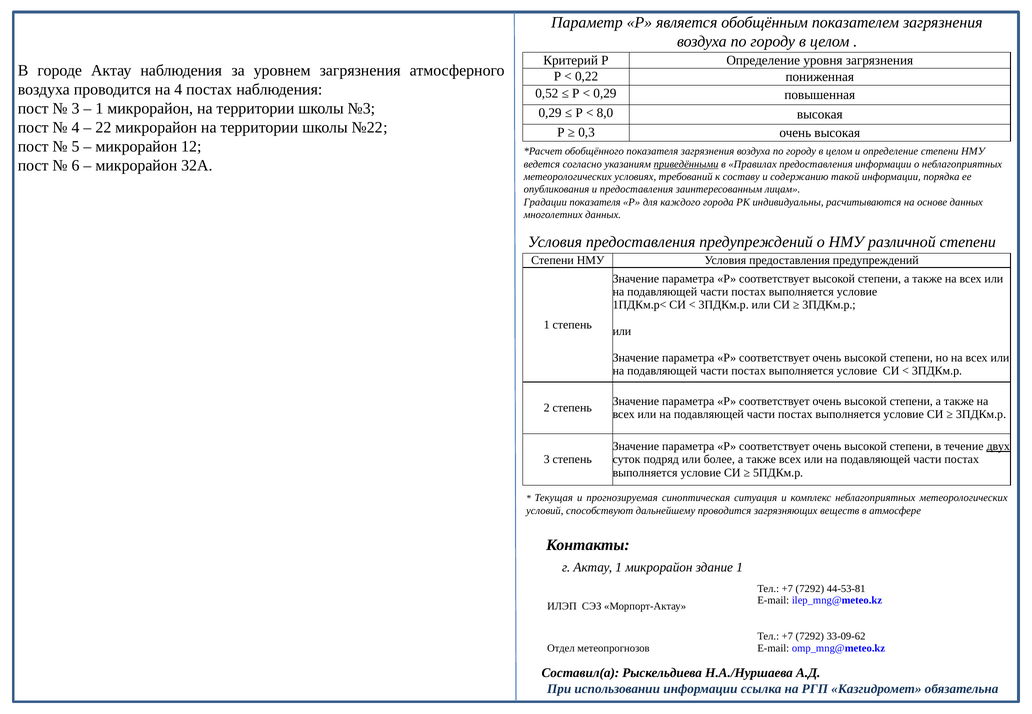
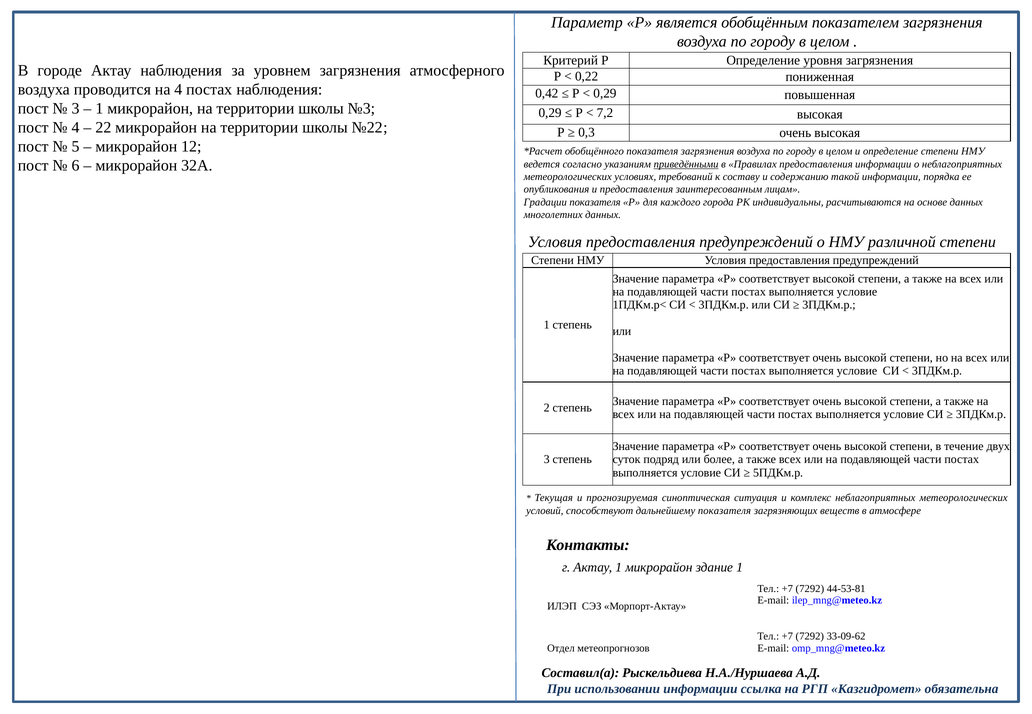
0,52: 0,52 -> 0,42 (547, 94)
8,0: 8,0 -> 7,2 (605, 113)
двух underline: present -> none (998, 447)
дальнейшему проводится: проводится -> показателя (724, 511)
